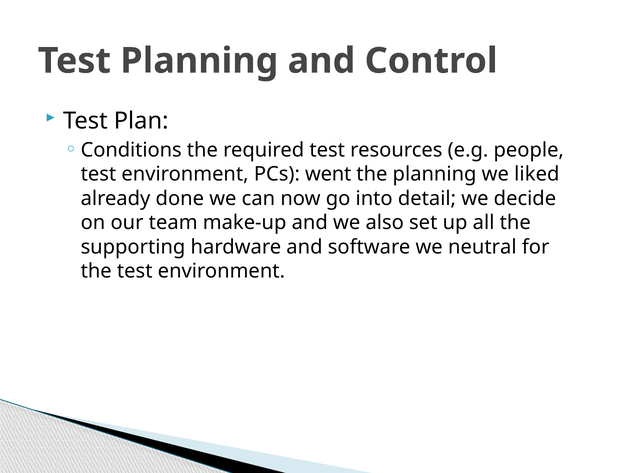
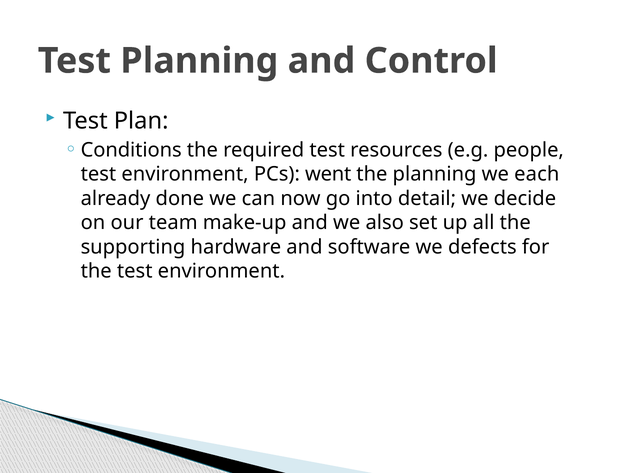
liked: liked -> each (537, 174)
neutral: neutral -> defects (482, 247)
